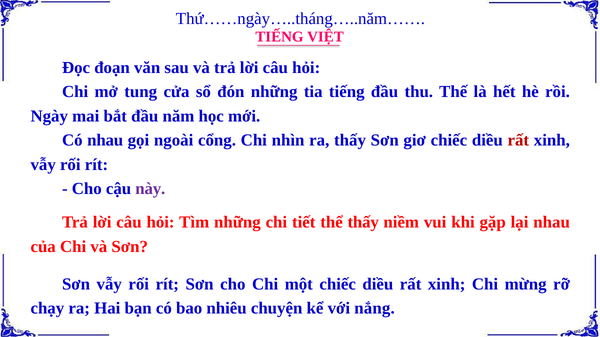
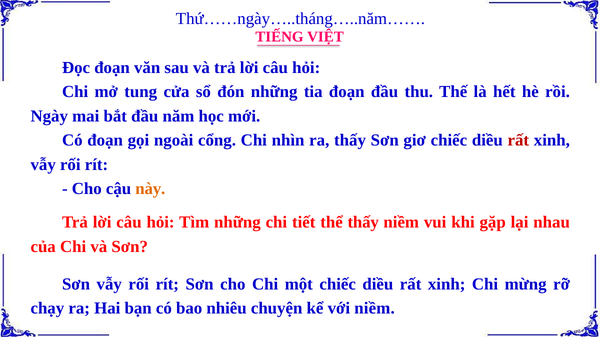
tia tiếng: tiếng -> đoạn (347, 92)
Có nhau: nhau -> đoạn (105, 140)
này colour: purple -> orange (150, 189)
với nắng: nắng -> niềm (375, 308)
